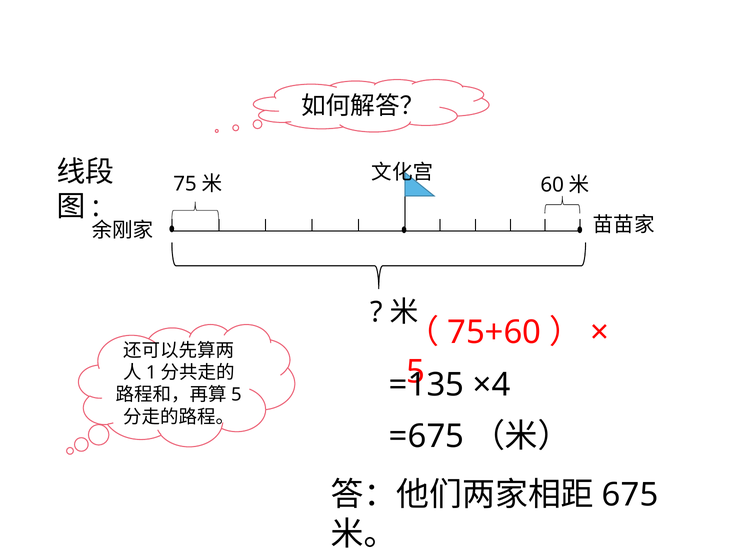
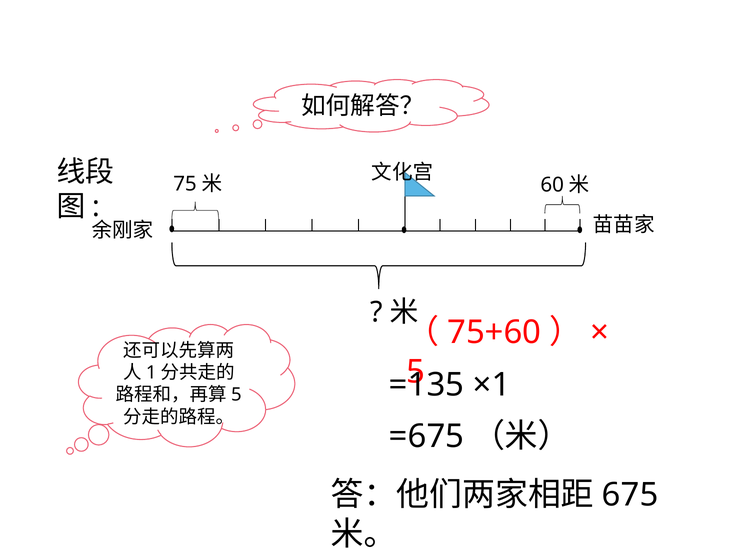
×4: ×4 -> ×1 (492, 385)
